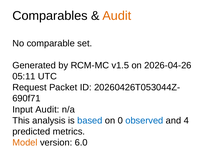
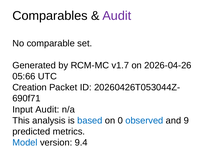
Audit colour: orange -> purple (117, 16)
v1.5: v1.5 -> v1.7 (120, 65)
05:11: 05:11 -> 05:66 (24, 77)
Request: Request -> Creation (30, 88)
4: 4 -> 9 (186, 121)
Model colour: orange -> blue (25, 143)
6.0: 6.0 -> 9.4 (81, 143)
